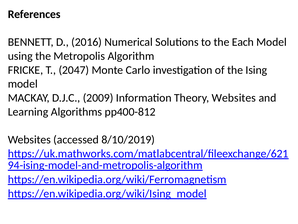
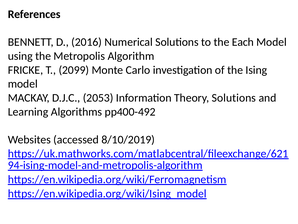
2047: 2047 -> 2099 (74, 70)
2009: 2009 -> 2053 (98, 98)
Theory Websites: Websites -> Solutions (234, 98)
pp400-812: pp400-812 -> pp400-492 (130, 112)
